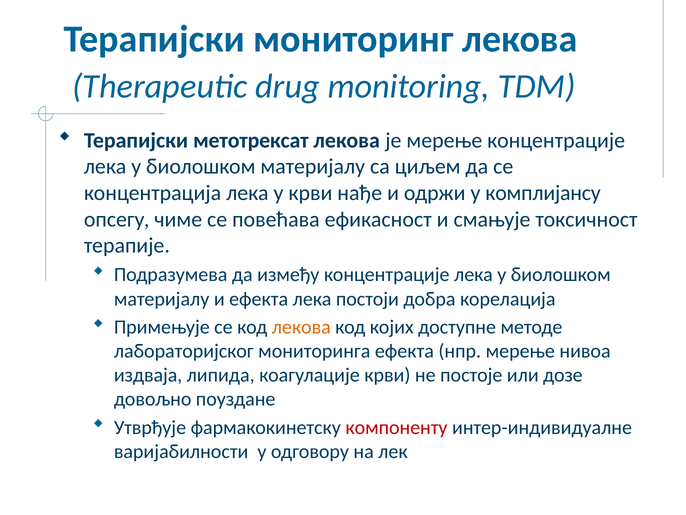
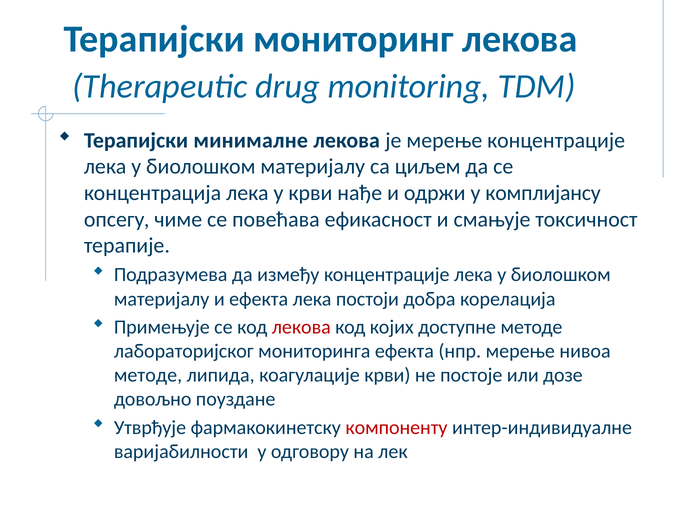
метотрексат: метотрексат -> минималне (251, 140)
лекова colour: orange -> red (301, 327)
издваја: издваја -> методе (148, 375)
